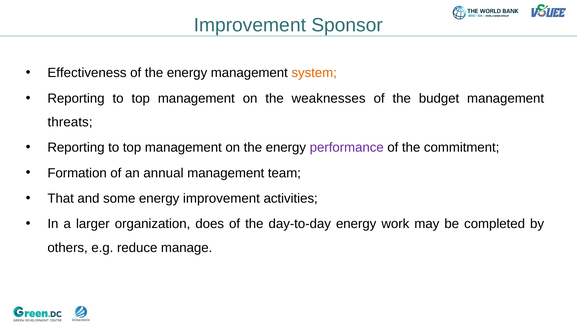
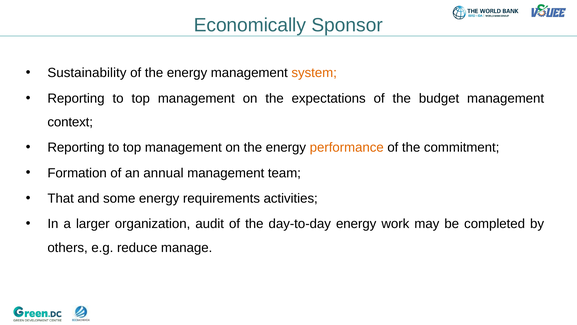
Improvement: Improvement -> Economically (250, 25)
Effectiveness: Effectiveness -> Sustainability (87, 73)
weaknesses: weaknesses -> expectations (329, 98)
threats: threats -> context (70, 122)
performance colour: purple -> orange (347, 147)
energy improvement: improvement -> requirements (221, 198)
does: does -> audit (210, 224)
